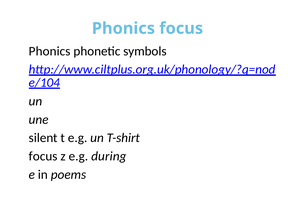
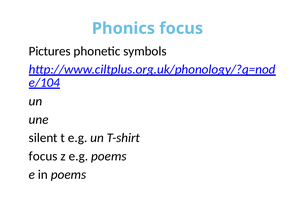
Phonics: Phonics -> Pictures (50, 51)
e.g during: during -> poems (109, 156)
